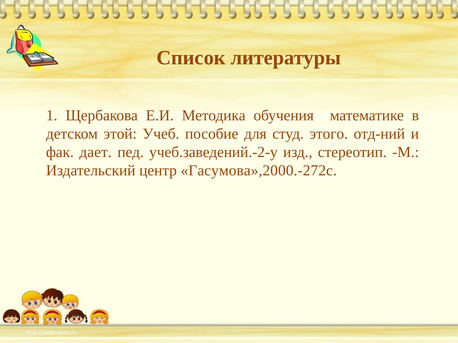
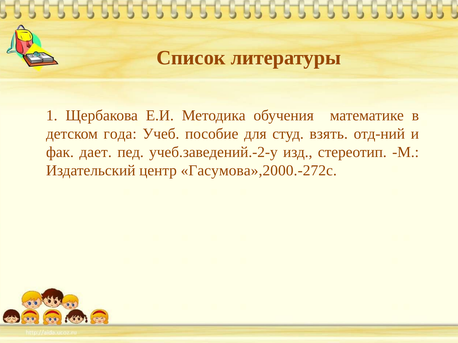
этой: этой -> года (120, 134)
этого: этого -> взять (329, 134)
